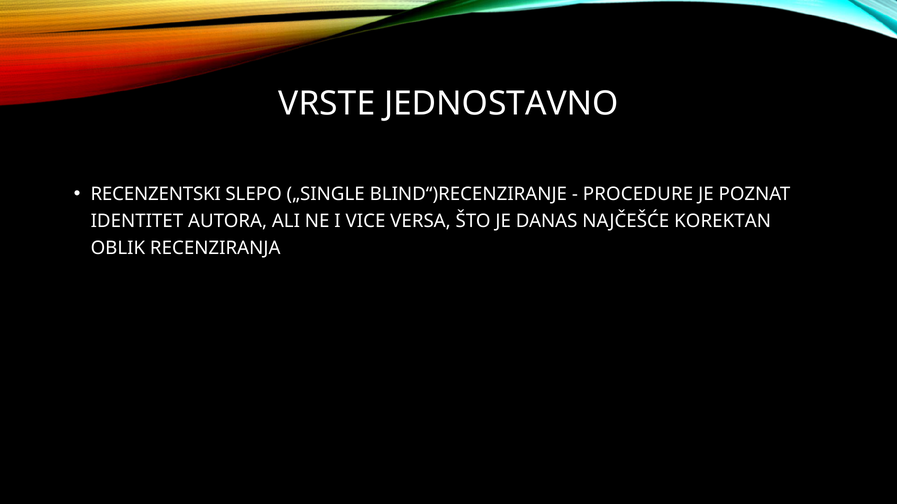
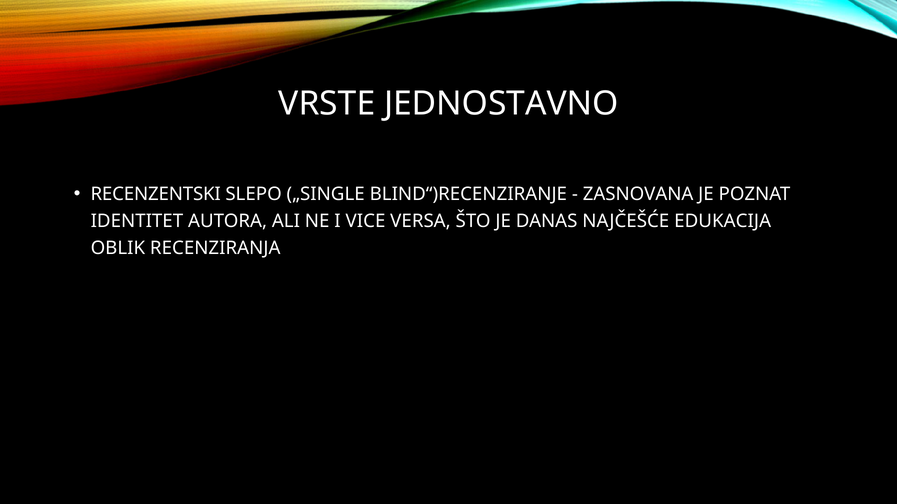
PROCEDURE: PROCEDURE -> ZASNOVANA (638, 194)
KOREKTAN: KOREKTAN -> EDUKACIJA (723, 221)
